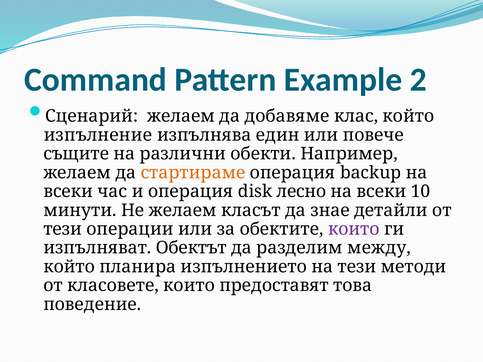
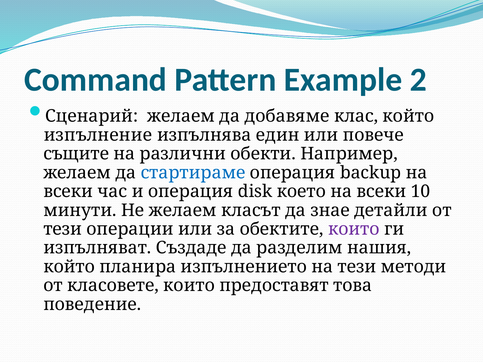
стартираме colour: orange -> blue (193, 173)
лесно: лесно -> което (301, 192)
Обектът: Обектът -> Създаде (191, 248)
между: между -> нашия (379, 248)
